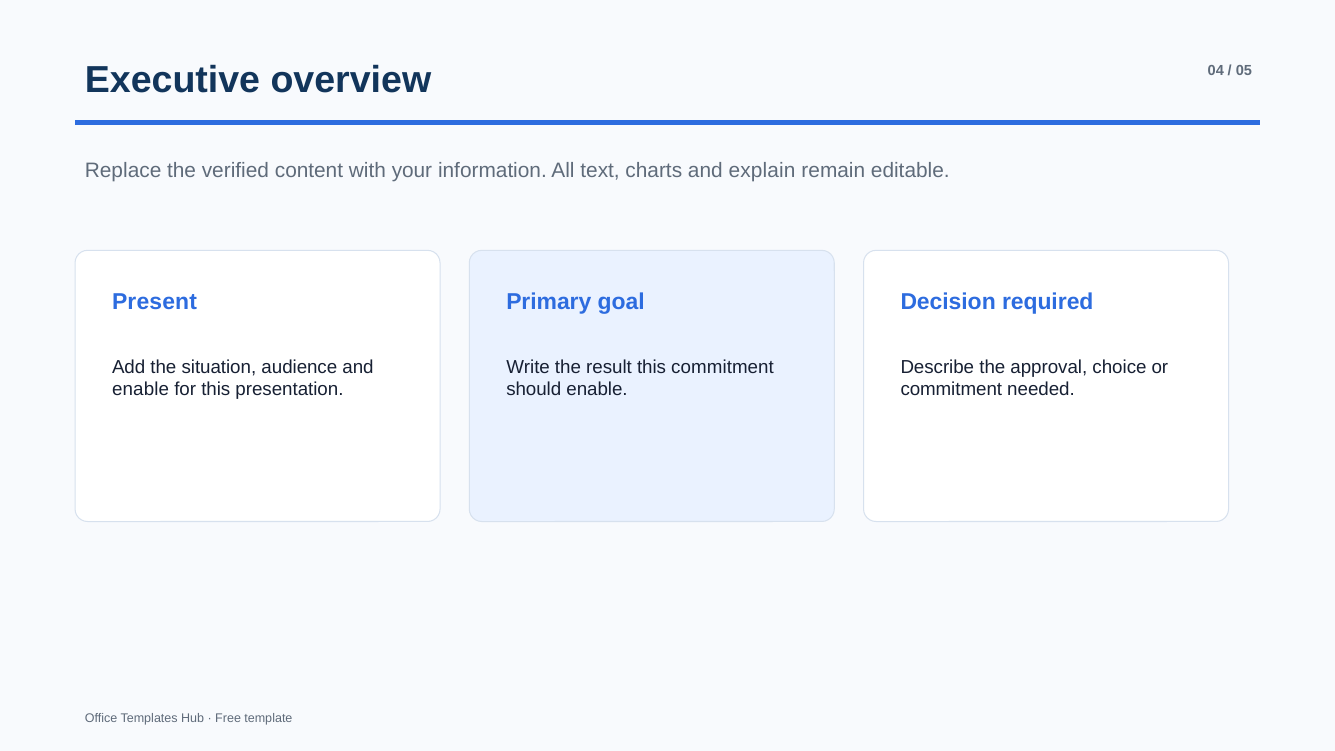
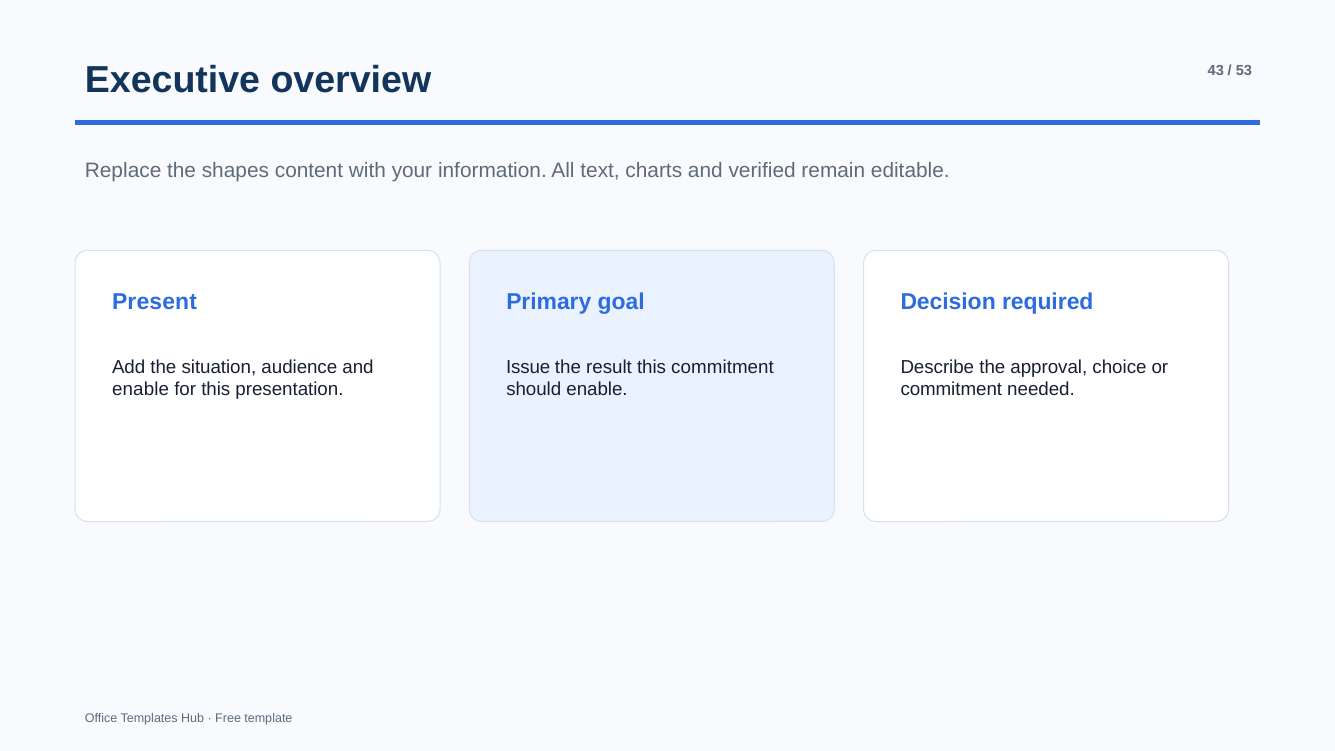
04: 04 -> 43 (1216, 71)
05: 05 -> 53 (1244, 71)
verified: verified -> shapes (235, 170)
explain: explain -> verified (762, 170)
Write: Write -> Issue (528, 367)
